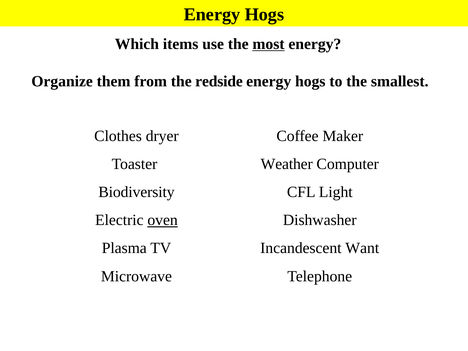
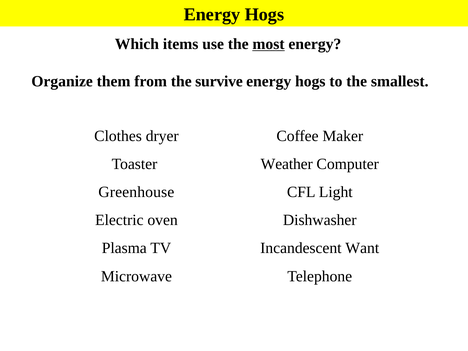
redside: redside -> survive (219, 81)
Biodiversity: Biodiversity -> Greenhouse (136, 192)
oven underline: present -> none (163, 220)
